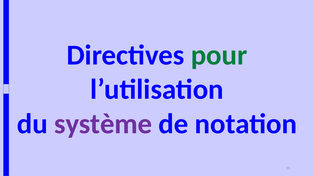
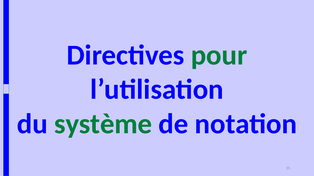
système colour: purple -> green (103, 124)
